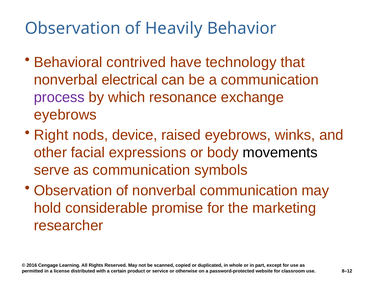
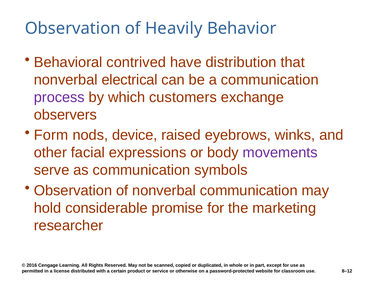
technology: technology -> distribution (241, 62)
resonance: resonance -> customers (183, 97)
eyebrows: eyebrows -> observers (65, 115)
Right: Right -> Form (51, 135)
movements colour: black -> purple (280, 152)
